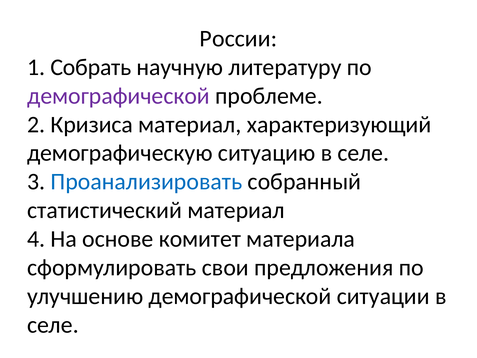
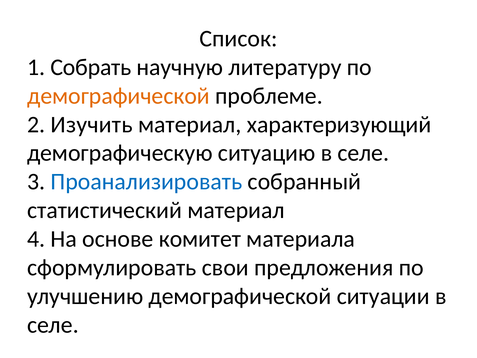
России: России -> Список (239, 39)
демографической colour: purple -> orange (118, 96)
Кризиса: Кризиса -> Изучить (92, 124)
